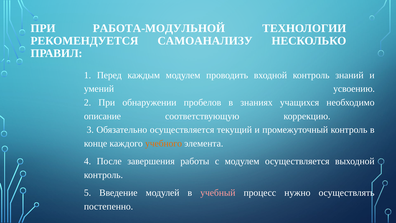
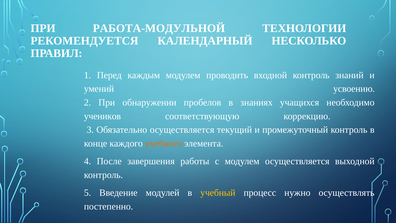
САМОАНАЛИЗУ: САМОАНАЛИЗУ -> КАЛЕНДАРНЫЙ (205, 41)
описание: описание -> учеников (102, 116)
учебный colour: pink -> yellow (218, 192)
